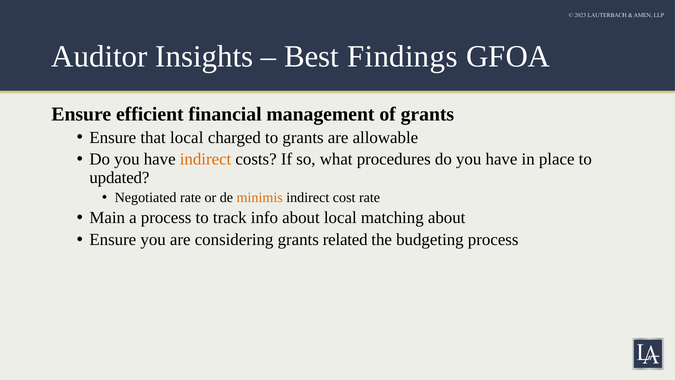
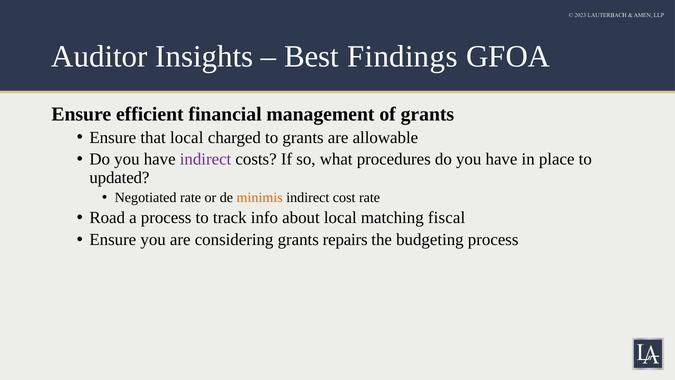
indirect colour: orange -> purple (206, 159)
Main: Main -> Road (107, 218)
matching about: about -> fiscal (447, 218)
related: related -> repairs (345, 239)
